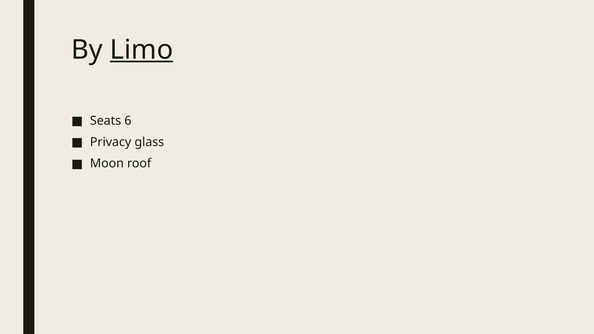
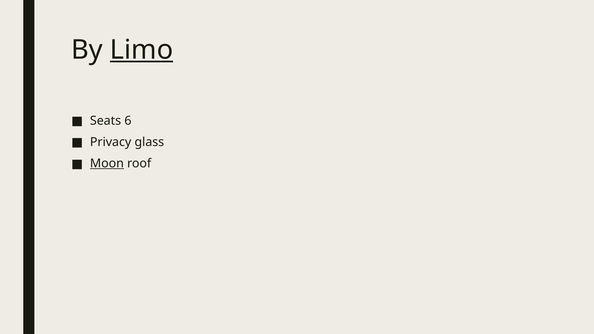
Moon underline: none -> present (107, 163)
